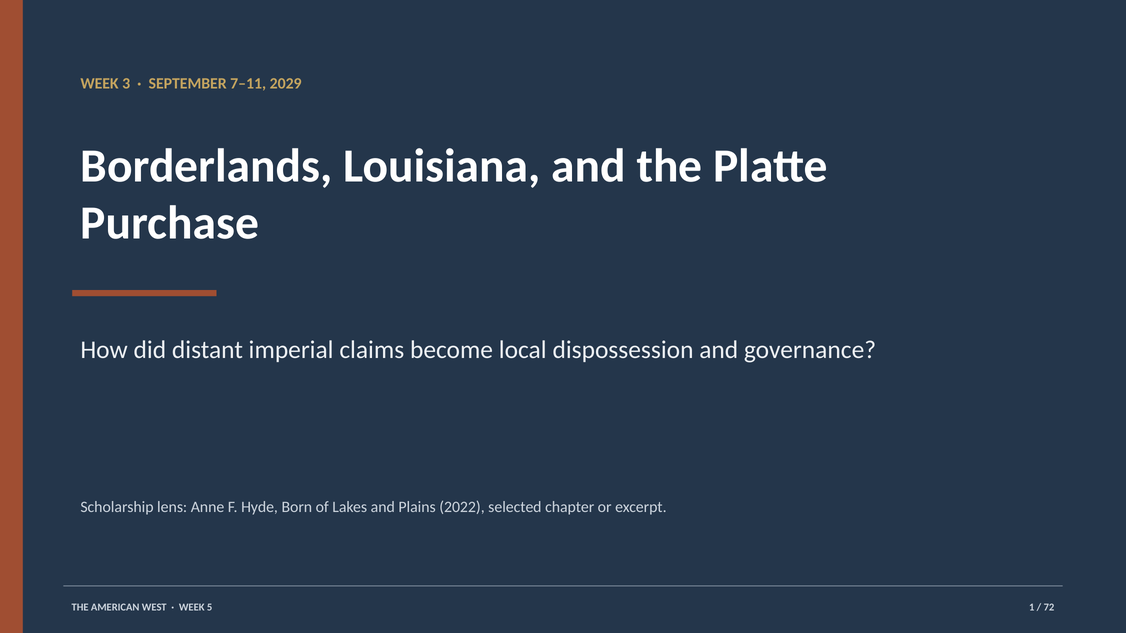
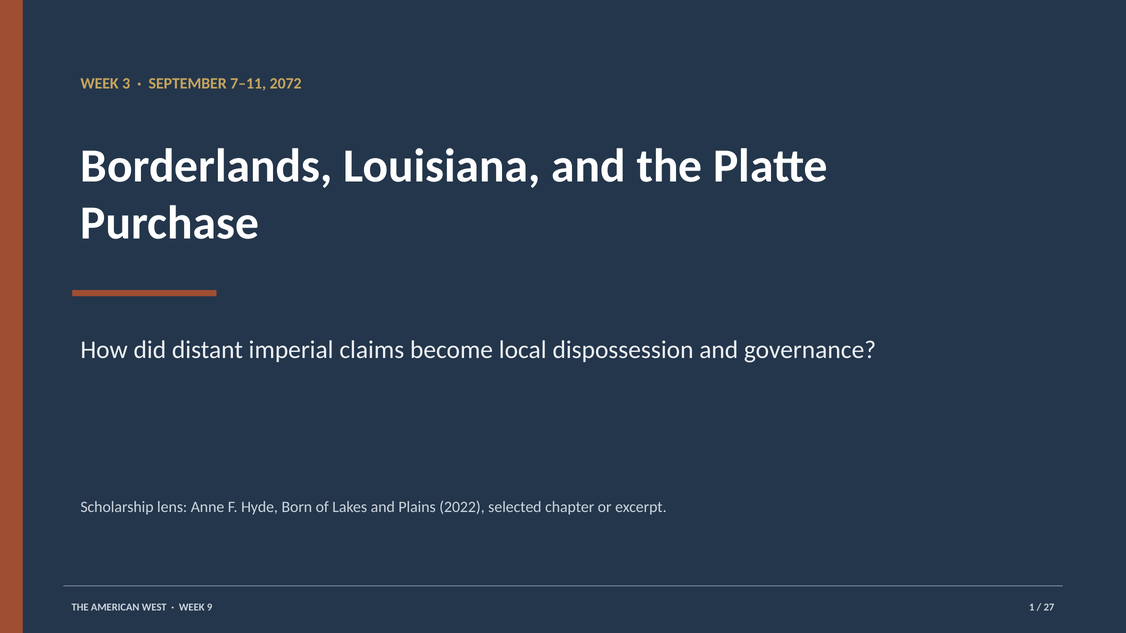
2029: 2029 -> 2072 (286, 83)
5: 5 -> 9 (210, 608)
72: 72 -> 27 (1049, 608)
